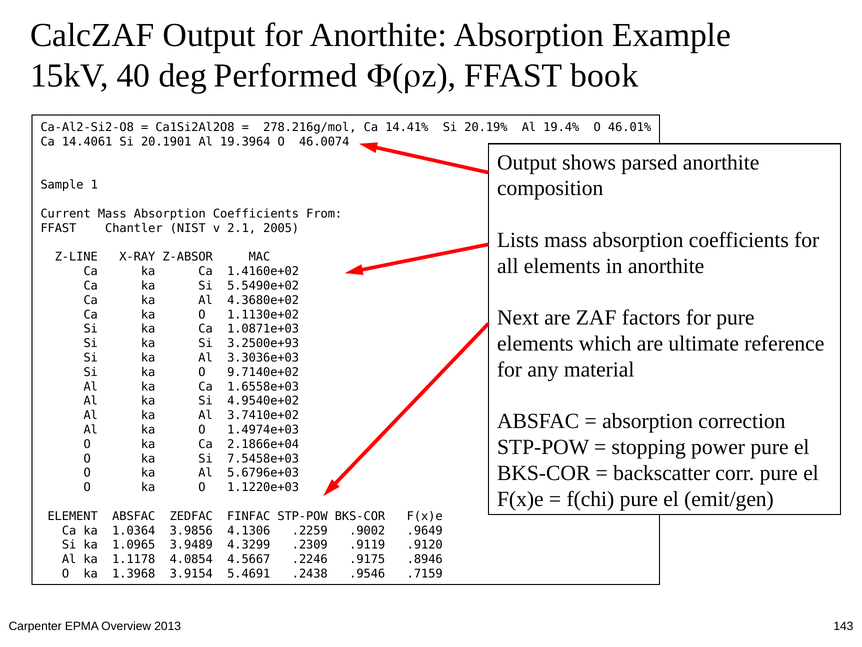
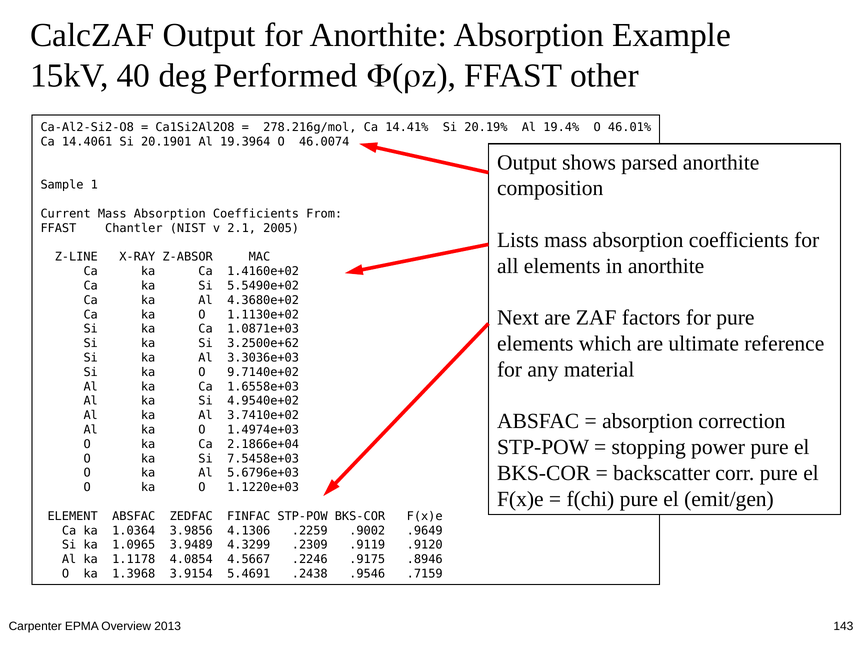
book: book -> other (604, 76)
3.2500e+93: 3.2500e+93 -> 3.2500e+62 (263, 343)
